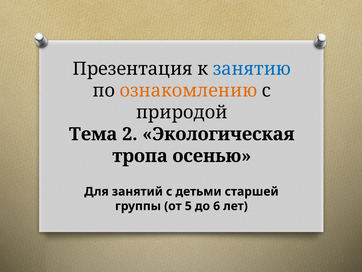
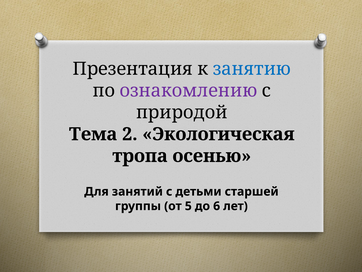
ознакомлению colour: orange -> purple (188, 91)
